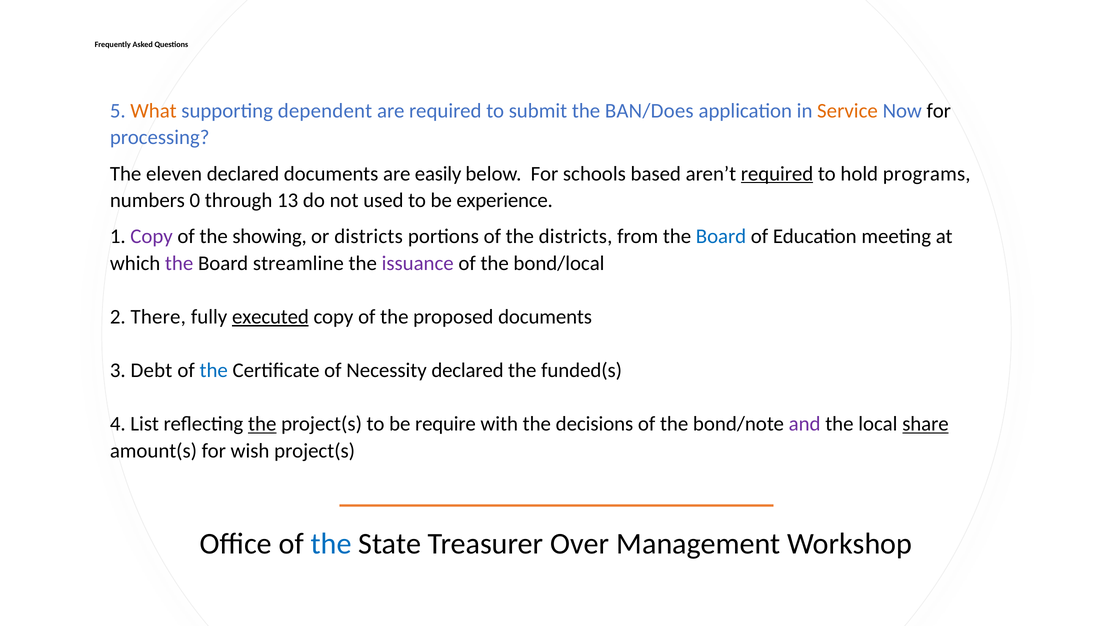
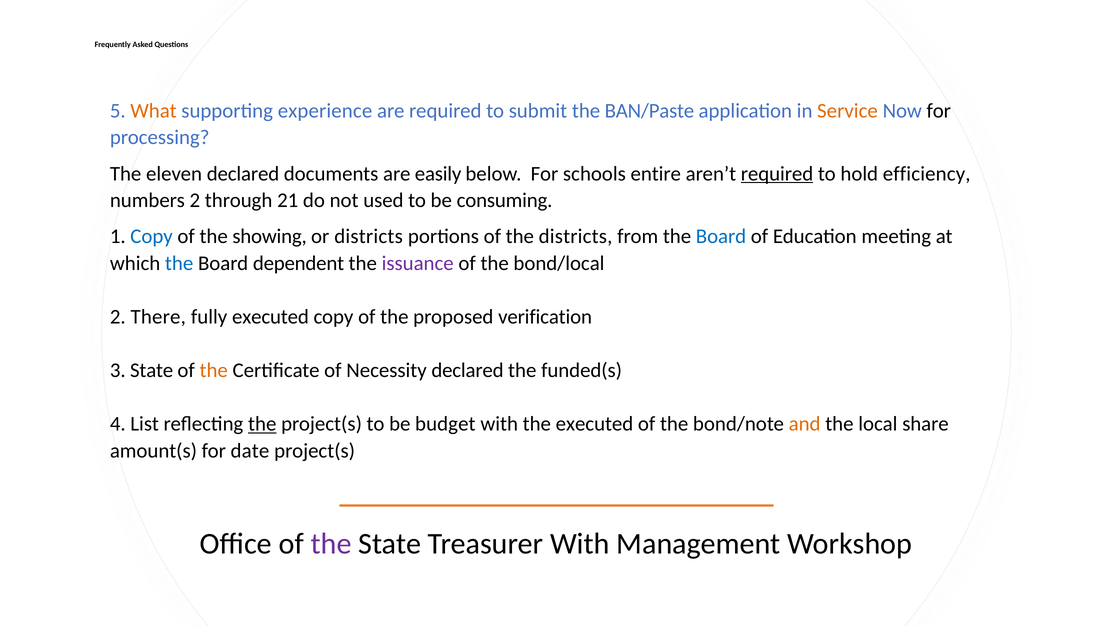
dependent: dependent -> experience (325, 111)
BAN/Does: BAN/Does -> BAN/Paste (649, 111)
based: based -> entire (656, 174)
programs: programs -> efficiency (927, 174)
numbers 0: 0 -> 2 (195, 200)
13: 13 -> 21 (288, 200)
experience: experience -> consuming (505, 200)
Copy colour: purple -> blue (152, 237)
the colour: purple -> blue (179, 263)
streamline: streamline -> dependent (298, 263)
executed underline: present -> none (270, 317)
proposed documents: documents -> verification (545, 317)
3 Debt: Debt -> State (152, 370)
the colour: blue -> orange (214, 370)
require: require -> budget (445, 424)
the decisions: decisions -> executed (594, 424)
and colour: purple -> orange (805, 424)
share underline: present -> none (925, 424)
wish: wish -> date (250, 451)
the colour: blue -> purple (331, 544)
Treasurer Over: Over -> With (580, 544)
